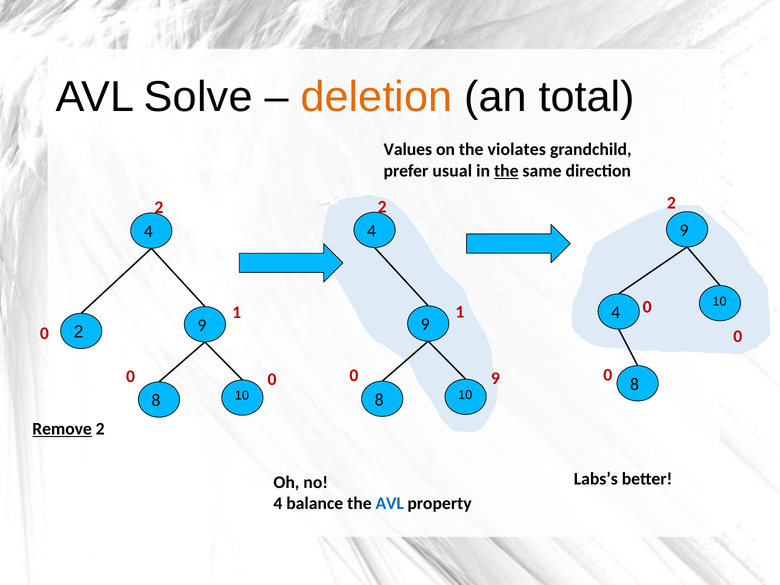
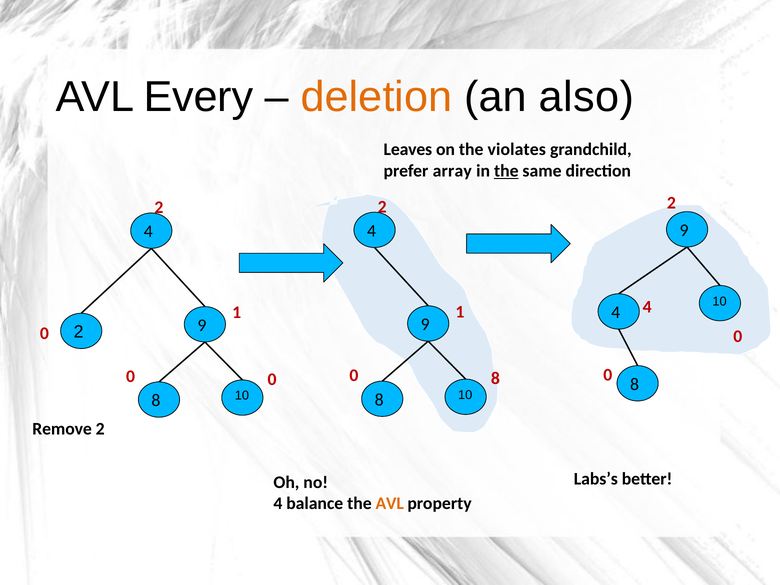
Solve: Solve -> Every (199, 97)
total: total -> also (586, 97)
Values: Values -> Leaves (408, 150)
usual: usual -> array (452, 171)
0: 0 -> 4 (647, 307)
0 9: 9 -> 8 (495, 379)
Remove underline: present -> none (62, 429)
AVL colour: blue -> orange (390, 504)
